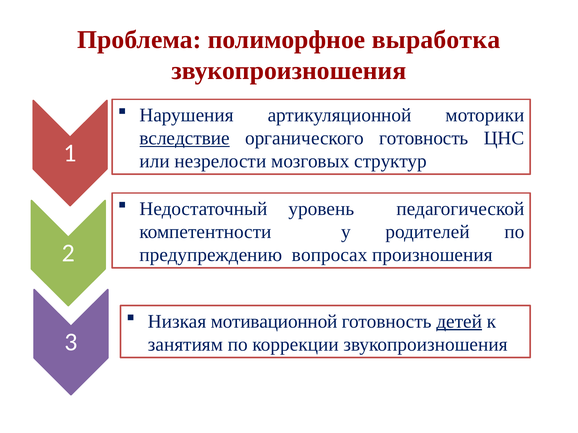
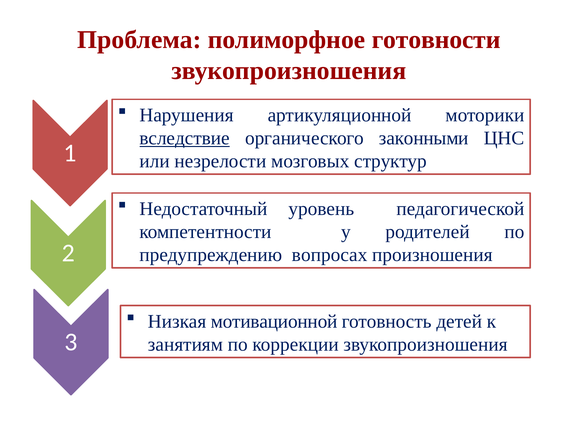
выработка: выработка -> готовности (436, 40)
органического готовность: готовность -> законными (424, 138)
детей underline: present -> none (459, 322)
